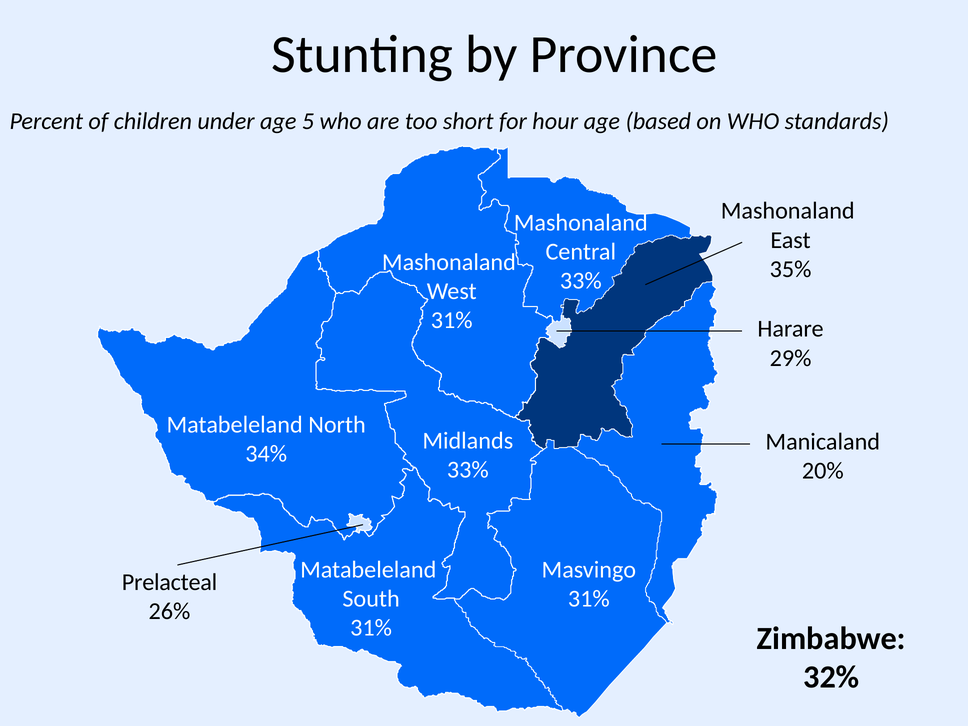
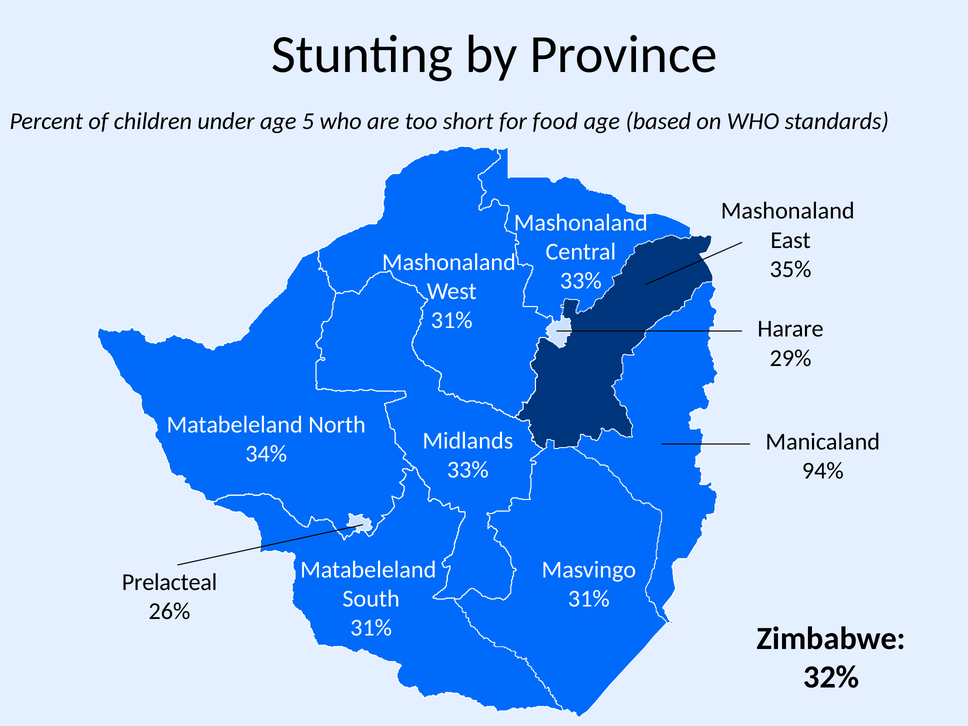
hour: hour -> food (555, 121)
20%: 20% -> 94% (823, 471)
